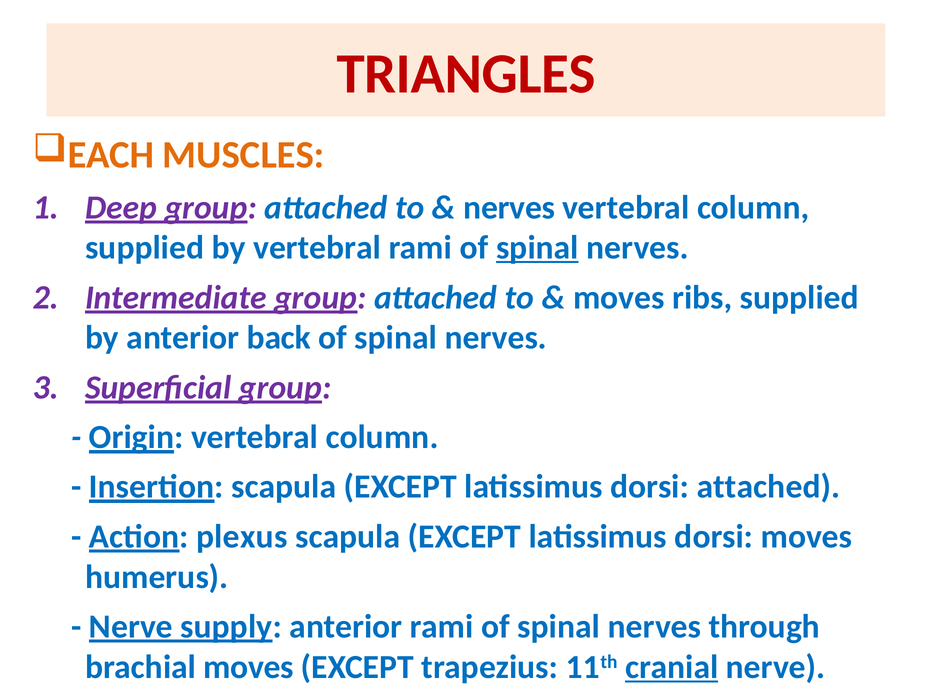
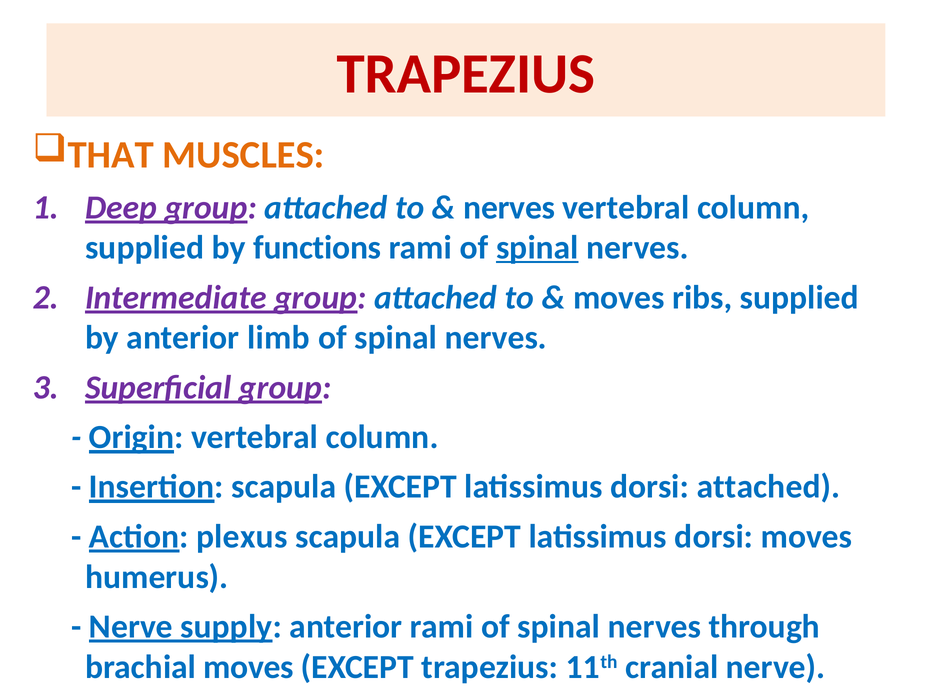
TRIANGLES: TRIANGLES -> TRAPEZIUS (466, 74)
EACH: EACH -> THAT (111, 155)
by vertebral: vertebral -> functions (317, 248)
back: back -> limb (279, 338)
cranial underline: present -> none (672, 667)
